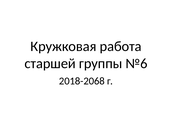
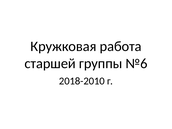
2018-2068: 2018-2068 -> 2018-2010 (82, 81)
